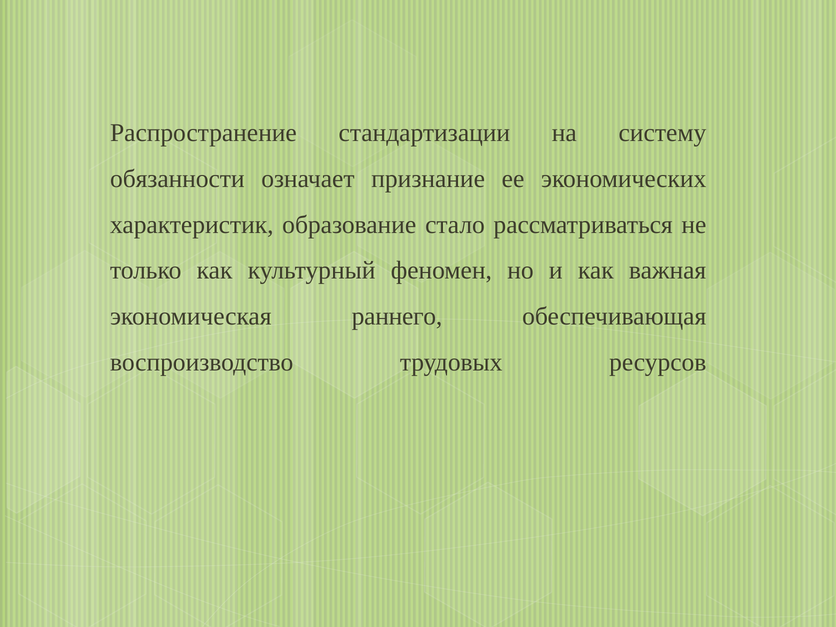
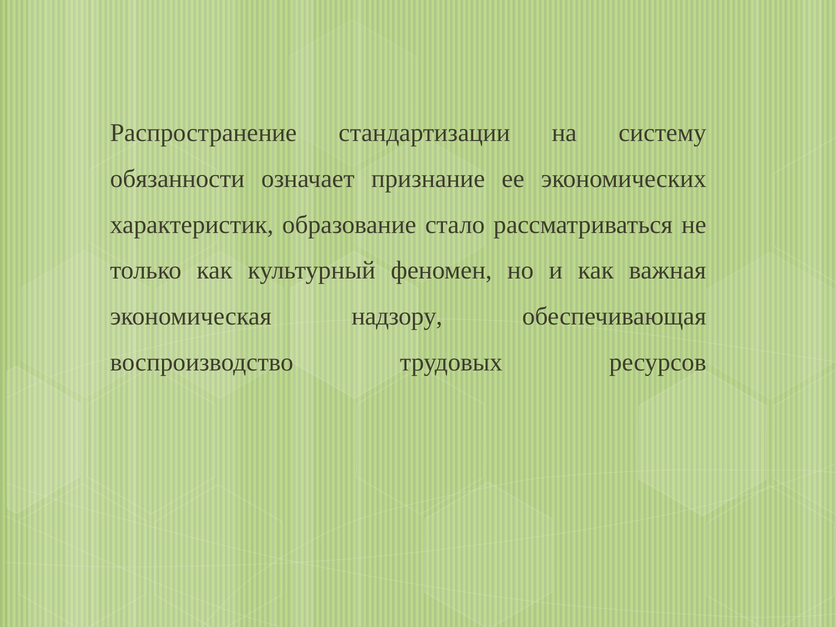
раннего: раннего -> надзору (397, 316)
